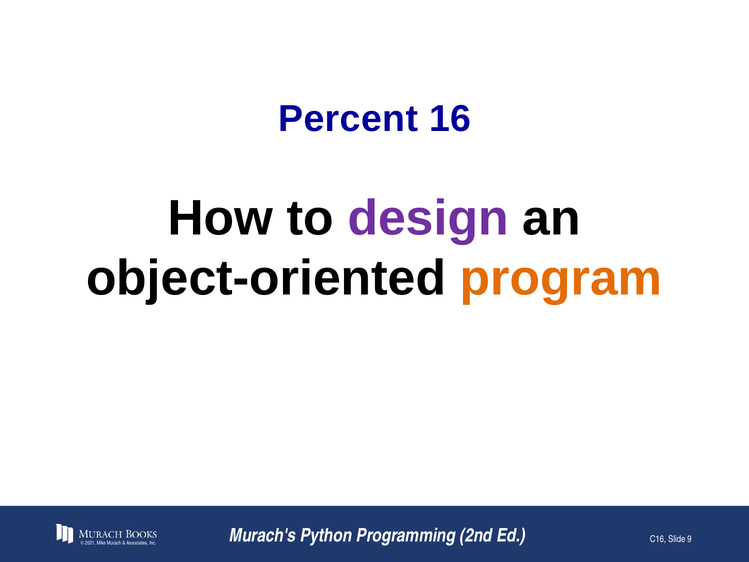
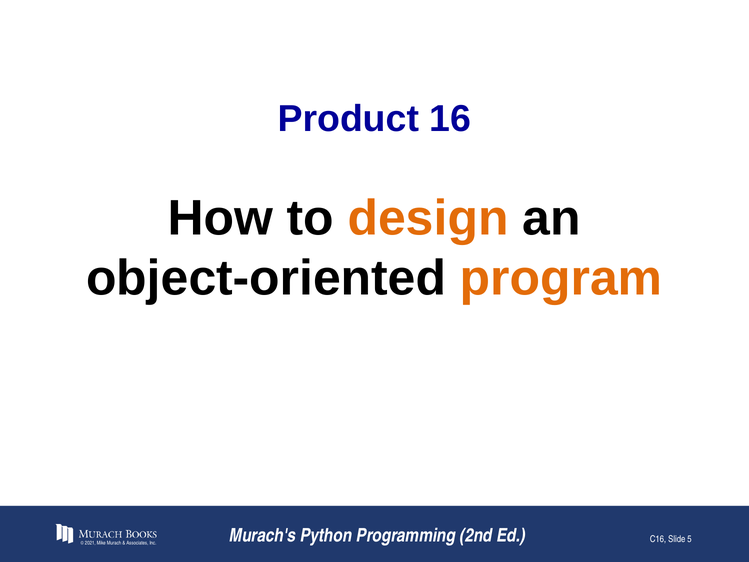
Percent: Percent -> Product (348, 119)
design colour: purple -> orange (428, 218)
9: 9 -> 5 (689, 539)
